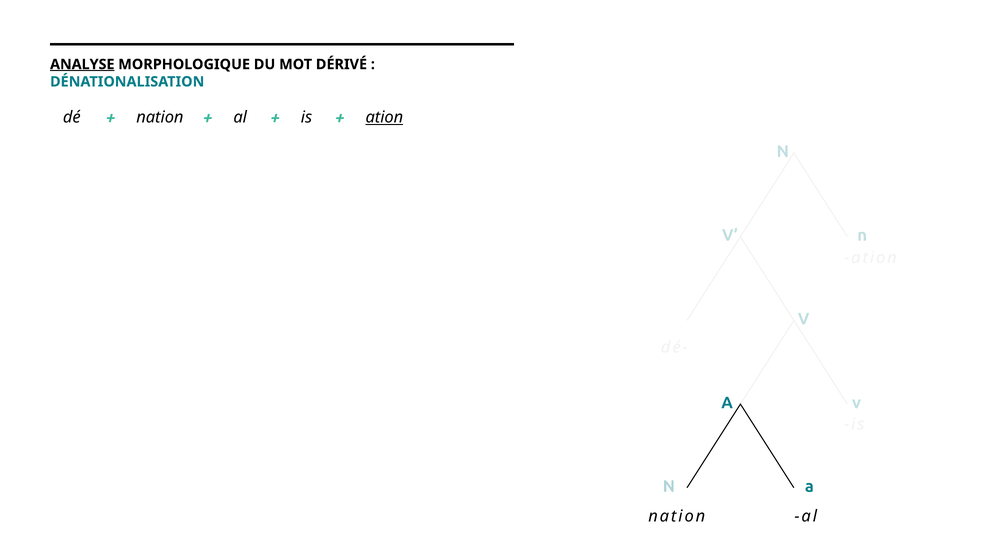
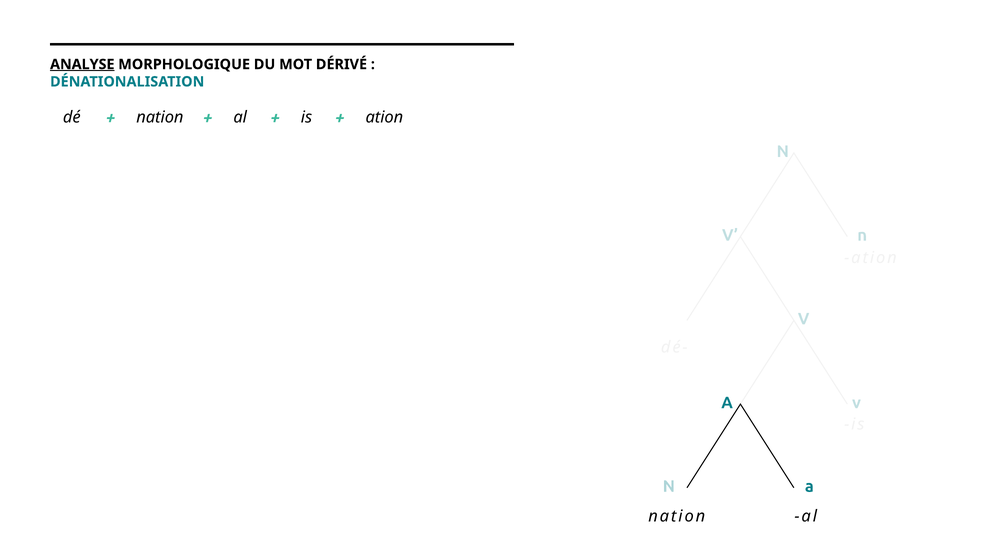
ation underline: present -> none (384, 117)
